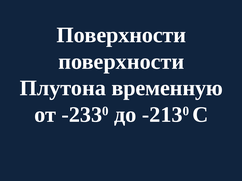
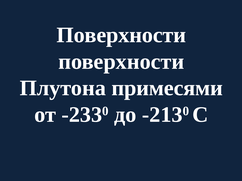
временную: временную -> примесями (167, 88)
